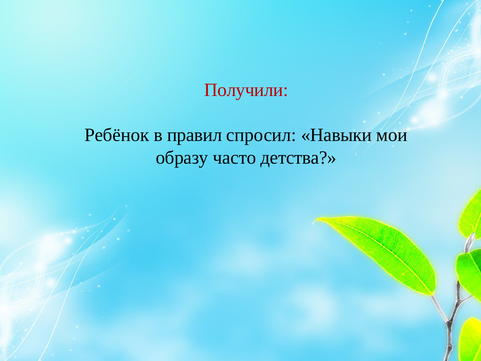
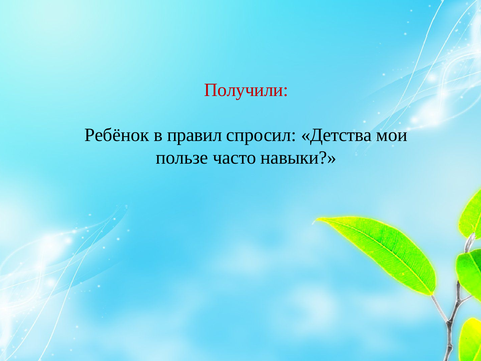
Навыки: Навыки -> Детства (336, 135)
образу: образу -> пользе (182, 157)
детства: детства -> навыки (299, 157)
